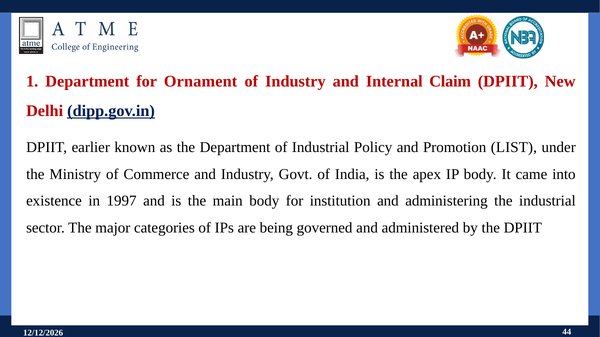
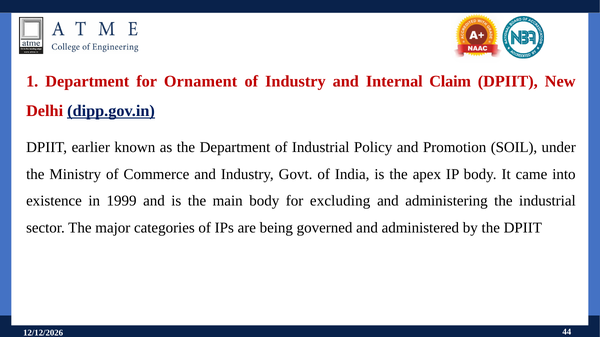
LIST: LIST -> SOIL (514, 147)
1997: 1997 -> 1999 (122, 201)
institution: institution -> excluding (340, 201)
